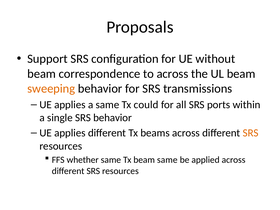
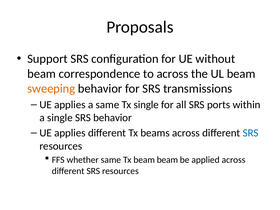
Tx could: could -> single (146, 105)
SRS colour: orange -> blue (251, 133)
beam same: same -> beam (167, 160)
